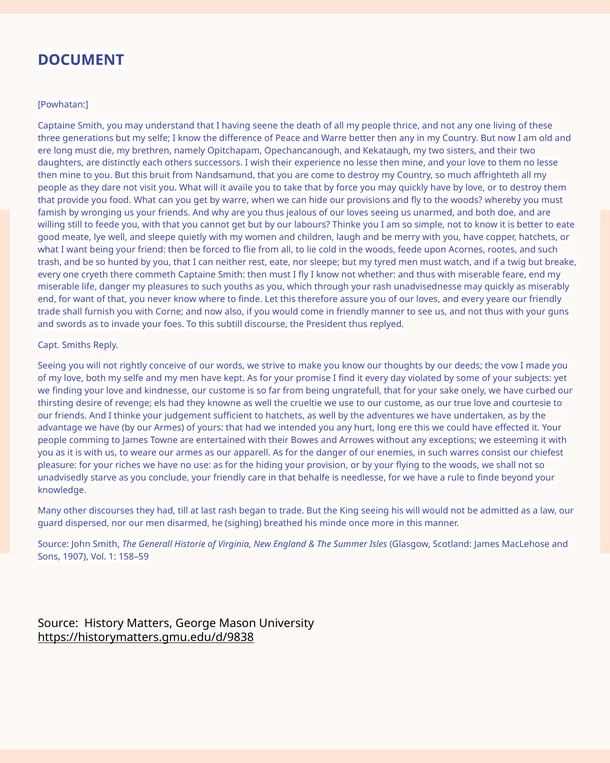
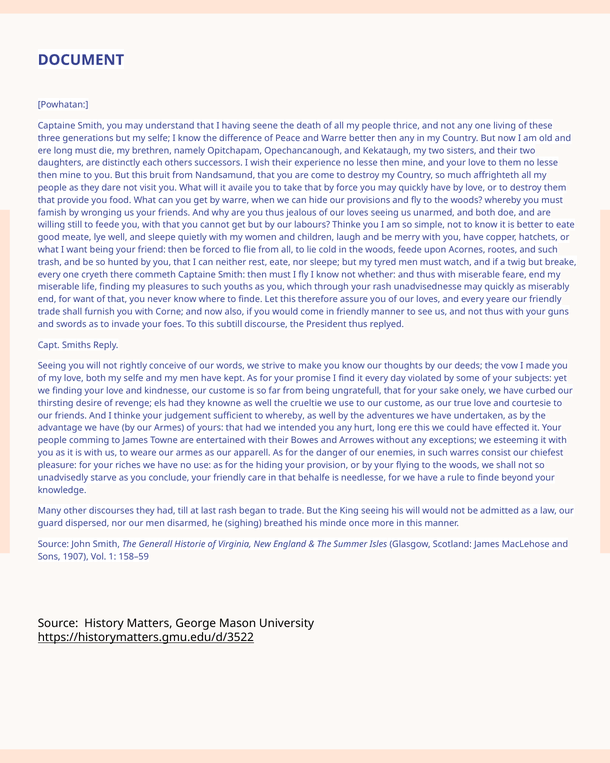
life danger: danger -> finding (115, 287)
to hatchets: hatchets -> whereby (285, 415)
https://historymatters.gmu.edu/d/9838: https://historymatters.gmu.edu/d/9838 -> https://historymatters.gmu.edu/d/3522 (146, 637)
